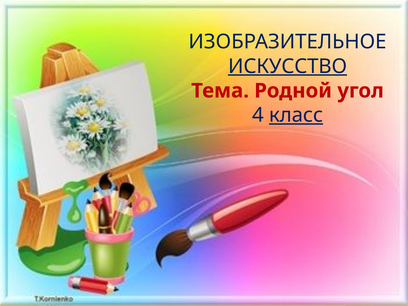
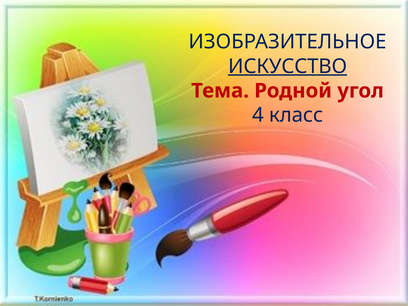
класс underline: present -> none (296, 115)
